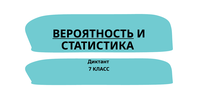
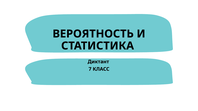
ВЕРОЯТНОСТЬ underline: present -> none (93, 34)
